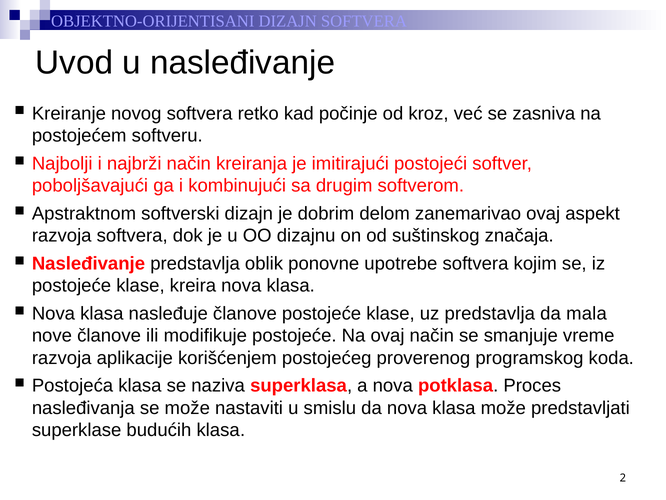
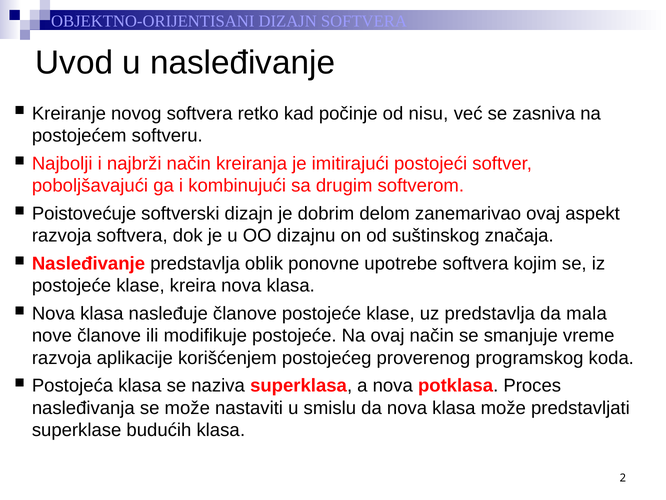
kroz: kroz -> nisu (428, 113)
Apstraktnom: Apstraktnom -> Poistovećuje (84, 213)
